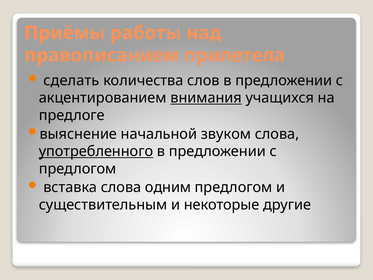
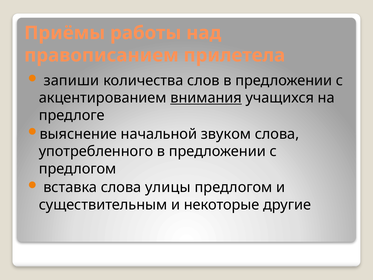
сделать: сделать -> запиши (71, 80)
употребленного underline: present -> none (96, 151)
одним: одним -> улицы (168, 187)
